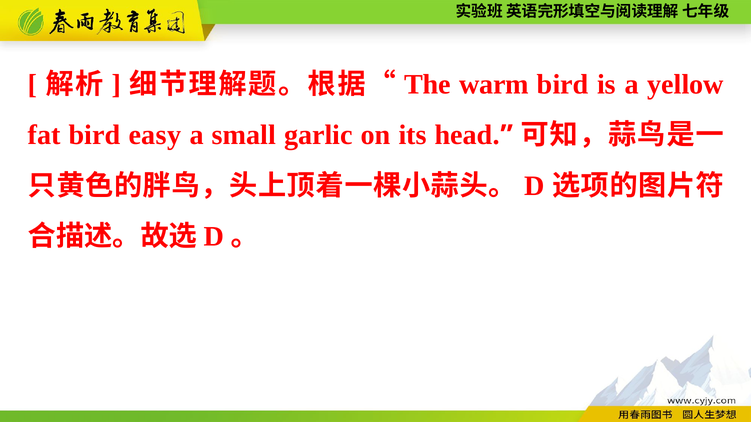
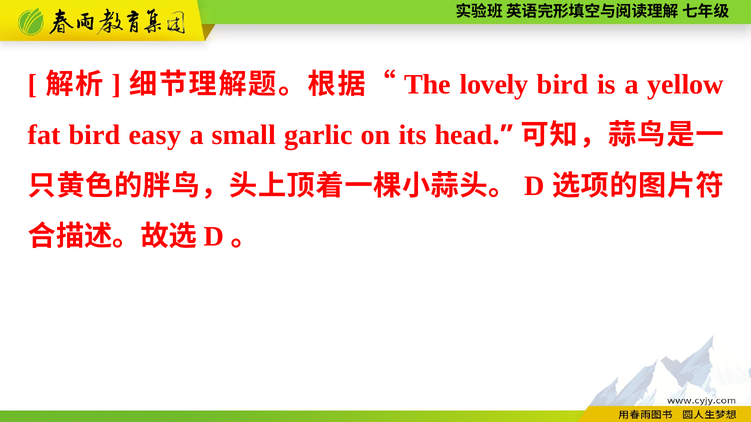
warm: warm -> lovely (494, 85)
